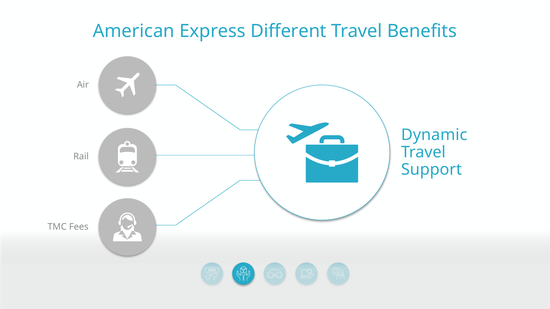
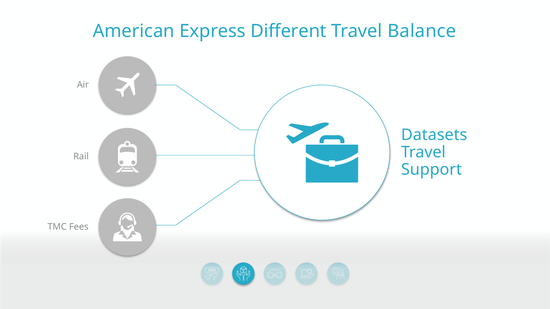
Benefits: Benefits -> Balance (422, 31)
Dynamic: Dynamic -> Datasets (434, 135)
